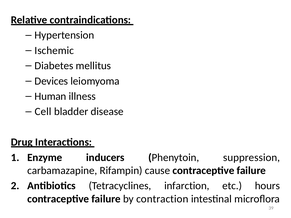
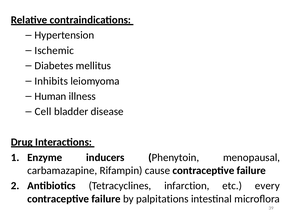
Devices: Devices -> Inhibits (51, 81)
suppression: suppression -> menopausal (252, 158)
hours: hours -> every (267, 186)
contraction: contraction -> palpitations (162, 199)
